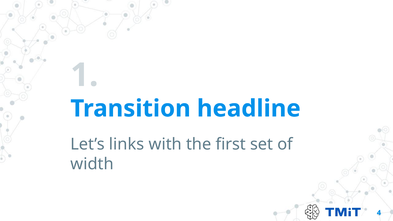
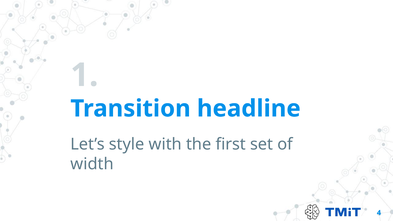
links: links -> style (127, 144)
